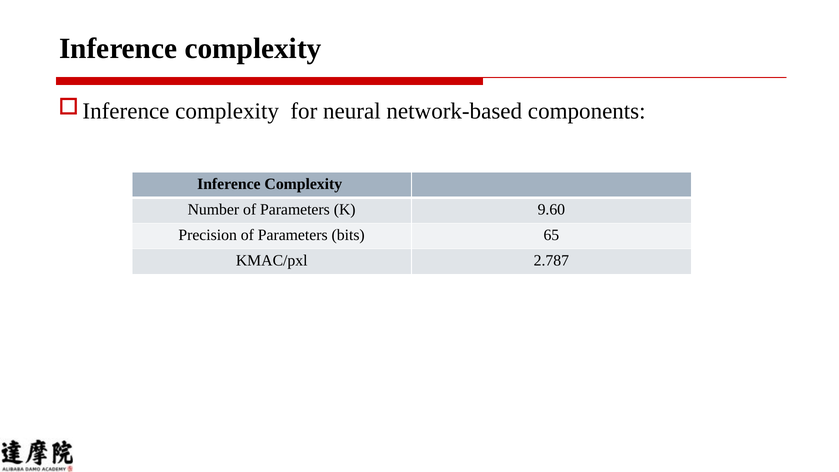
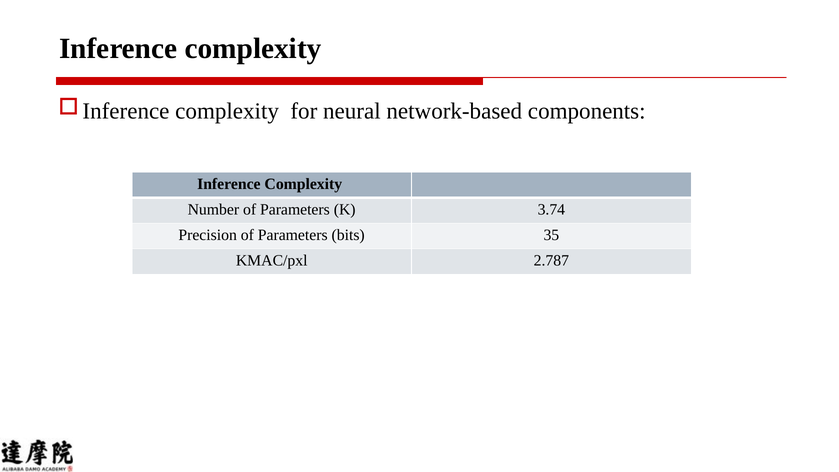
9.60: 9.60 -> 3.74 (551, 210)
65: 65 -> 35 (551, 235)
